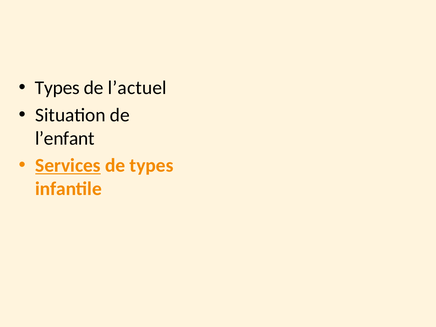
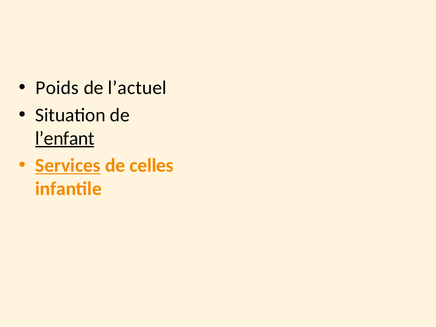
Types: Types -> Poids (57, 88)
l’enfant underline: none -> present (65, 138)
de types: types -> celles (152, 165)
